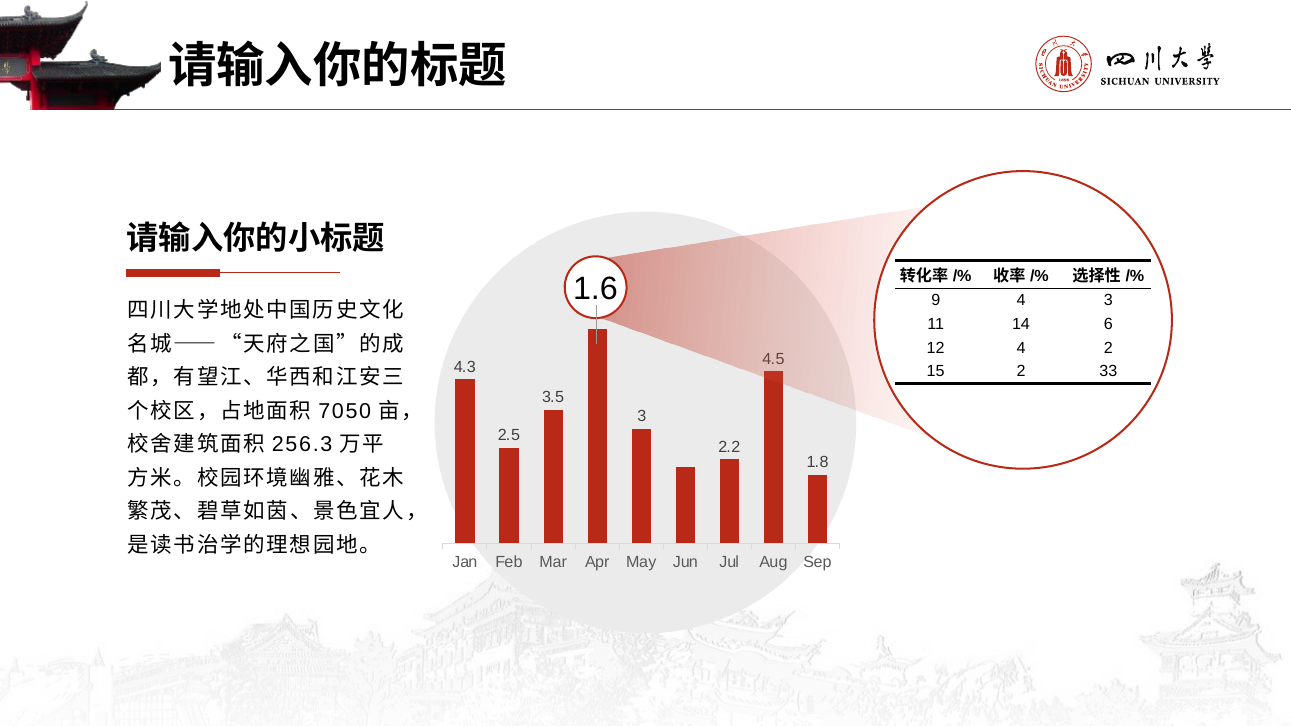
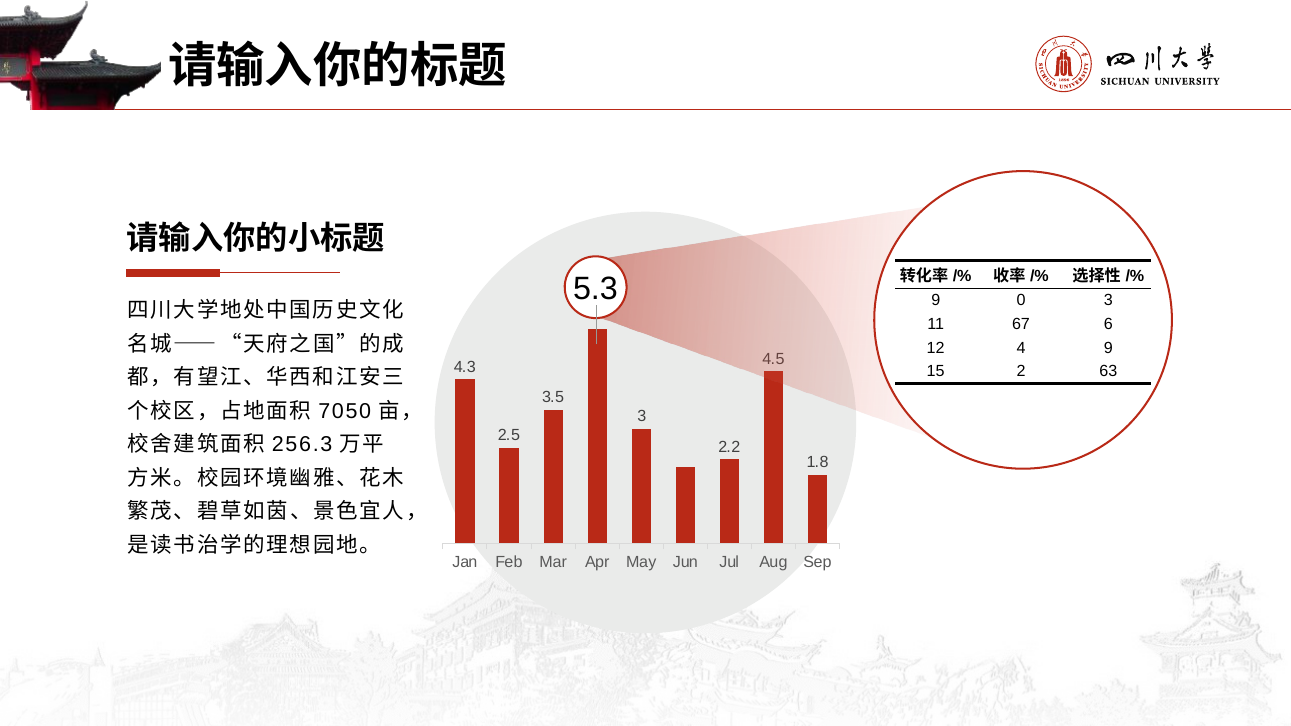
1.6: 1.6 -> 5.3 (595, 289)
9 4: 4 -> 0 (1021, 300)
14: 14 -> 67 (1021, 324)
4 2: 2 -> 9 (1108, 348)
33: 33 -> 63 (1108, 372)
